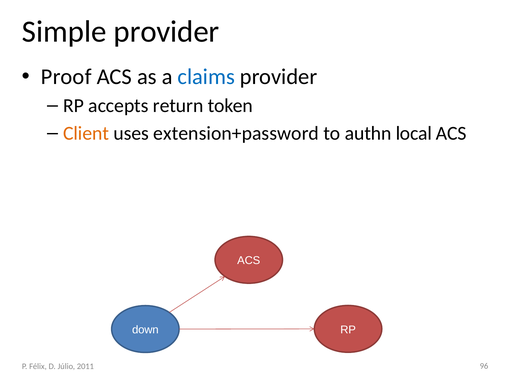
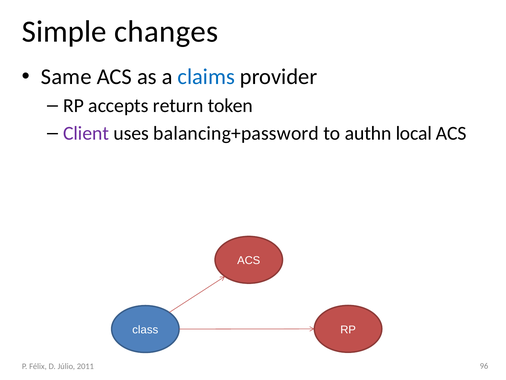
Simple provider: provider -> changes (166, 32)
Proof: Proof -> Same (66, 77)
Client colour: orange -> purple (86, 133)
extension+password: extension+password -> balancing+password (236, 133)
down: down -> class (145, 329)
